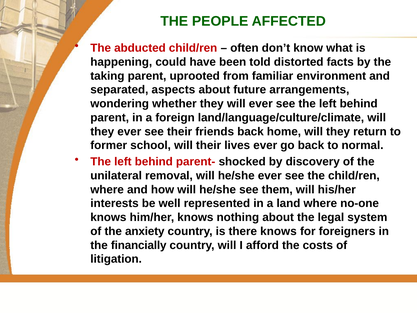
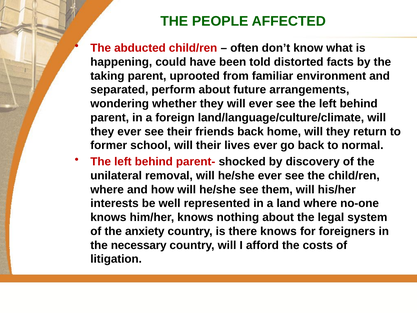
aspects: aspects -> perform (173, 90)
financially: financially -> necessary (139, 245)
